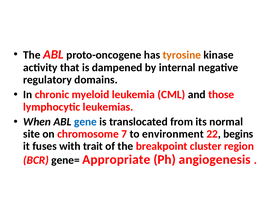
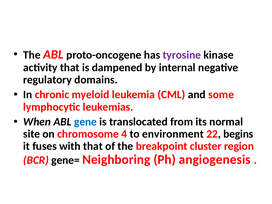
tyrosine colour: orange -> purple (182, 55)
those: those -> some (221, 95)
7: 7 -> 4 (124, 134)
with trait: trait -> that (93, 146)
Appropriate: Appropriate -> Neighboring (116, 159)
